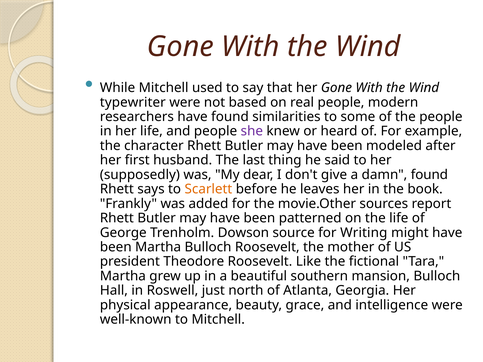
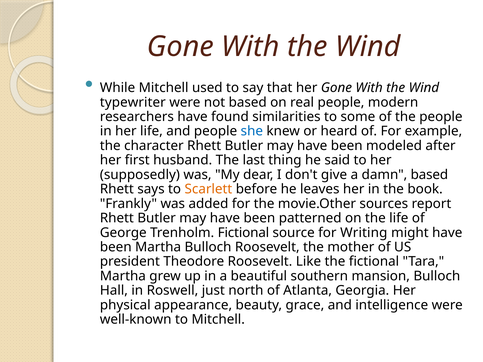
she colour: purple -> blue (252, 131)
damn found: found -> based (429, 175)
Trenholm Dowson: Dowson -> Fictional (243, 233)
